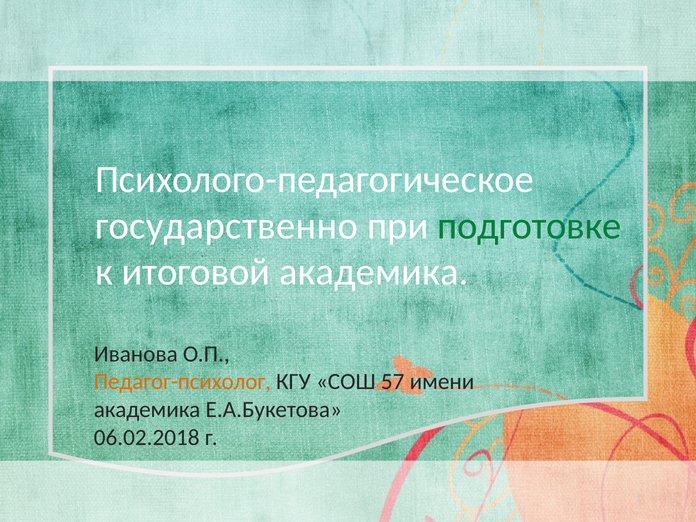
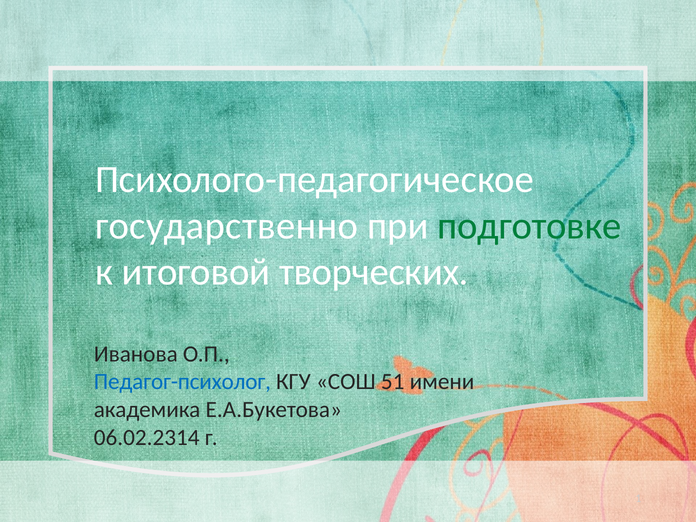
итоговой академика: академика -> творческих (374, 272)
Педагог-психолог colour: orange -> blue (182, 382)
57: 57 -> 51 (393, 382)
06.02.2018: 06.02.2018 -> 06.02.2314 (147, 437)
